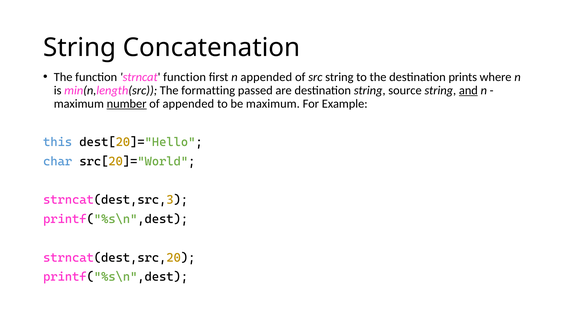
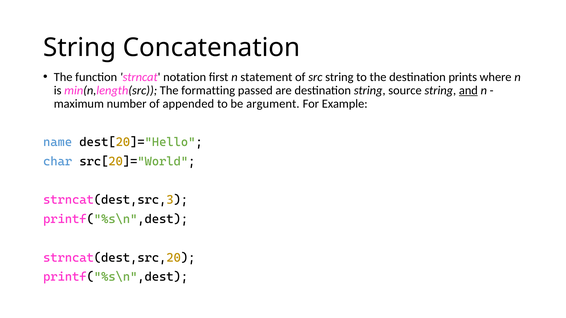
strncat function: function -> notation (185, 77)
n appended: appended -> statement (266, 77)
number underline: present -> none (127, 104)
be maximum: maximum -> argument (273, 104)
this: this -> name (58, 142)
